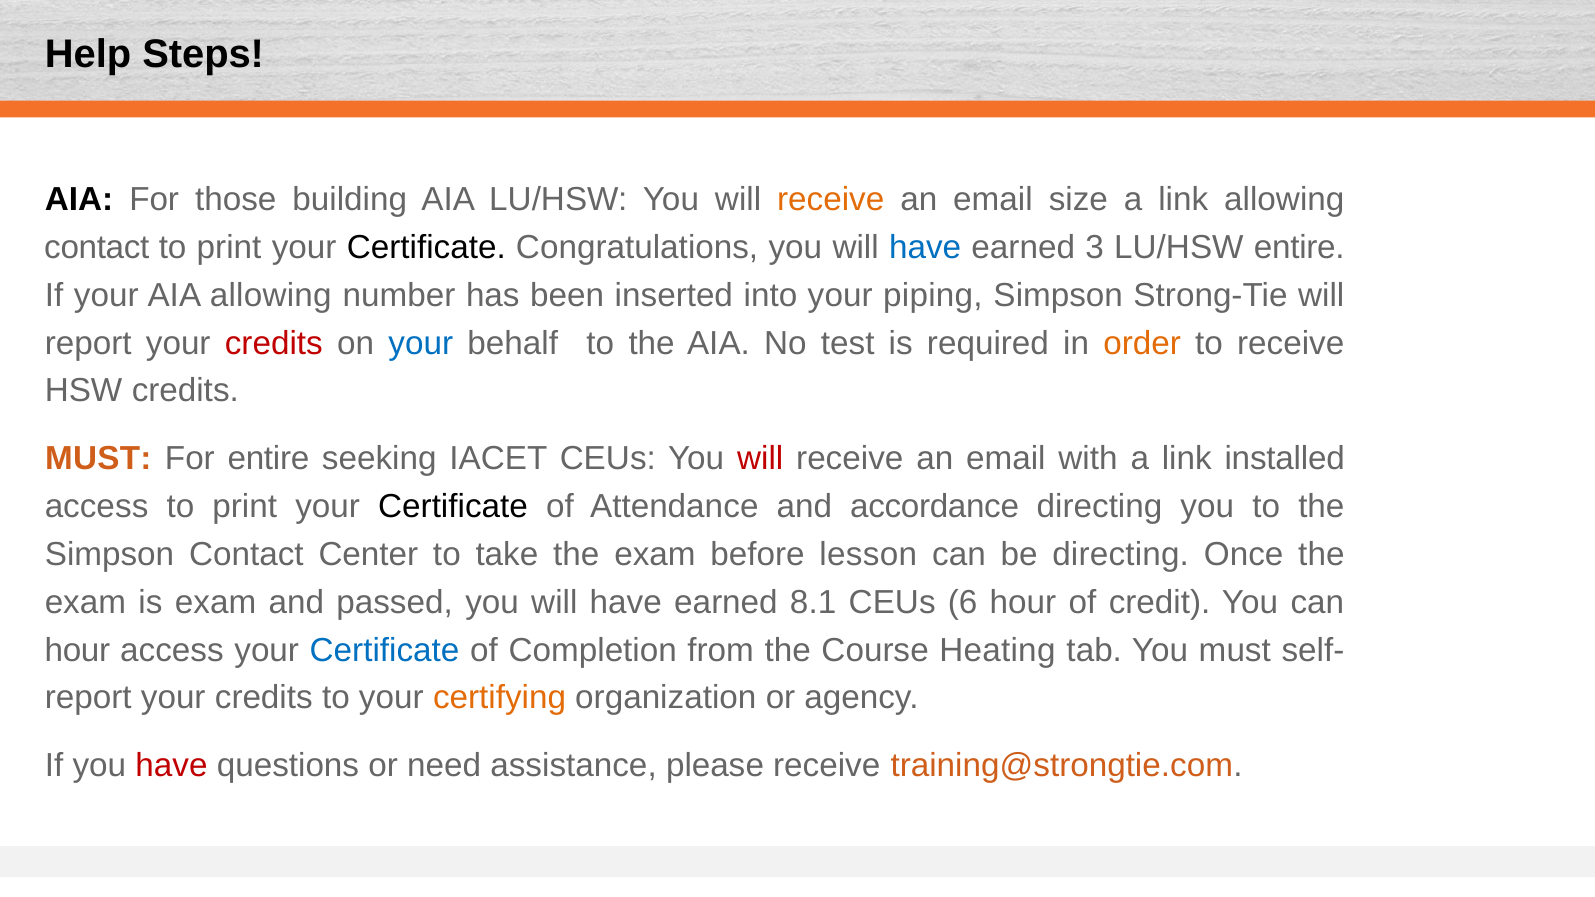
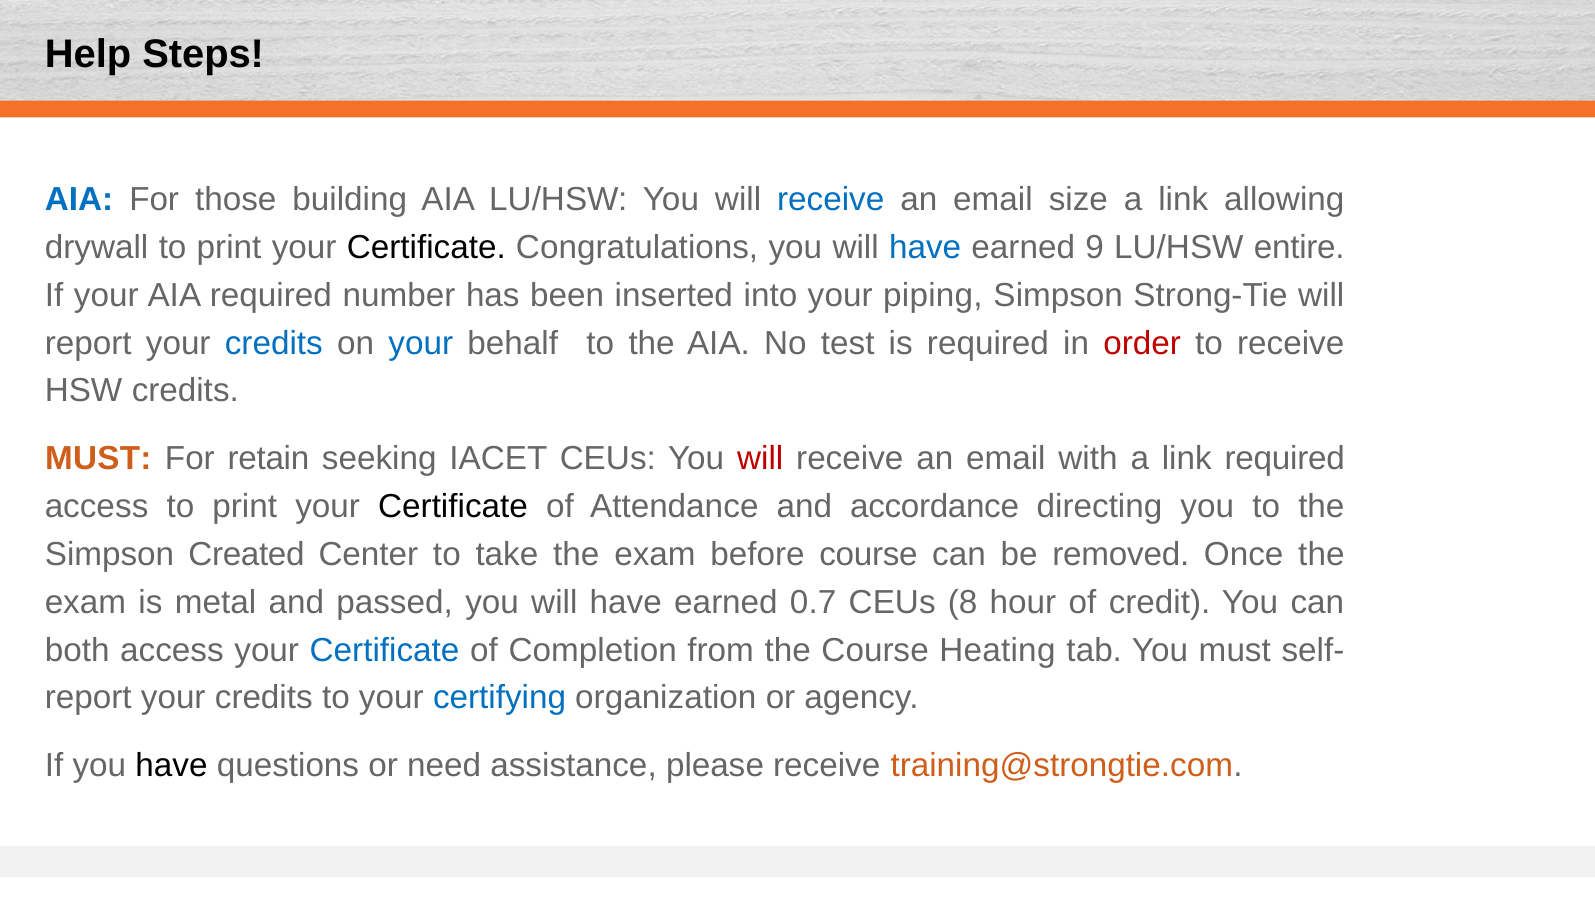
AIA colour: black -> blue (79, 200)
receive colour: orange -> blue (831, 200)
contact: contact -> drywall (97, 247)
3: 3 -> 9 (1095, 247)
AIA allowing: allowing -> required (271, 295)
credits colour: red -> blue (274, 343)
order colour: orange -> red (1142, 343)
For entire: entire -> retain (268, 459)
link installed: installed -> required (1285, 459)
Simpson Contact: Contact -> Created (247, 555)
before lesson: lesson -> course (869, 555)
be directing: directing -> removed (1121, 555)
is exam: exam -> metal (216, 602)
8.1: 8.1 -> 0.7 (813, 602)
6: 6 -> 8 (963, 602)
hour: hour -> both (77, 650)
certifying colour: orange -> blue (500, 698)
have colour: red -> black (171, 766)
